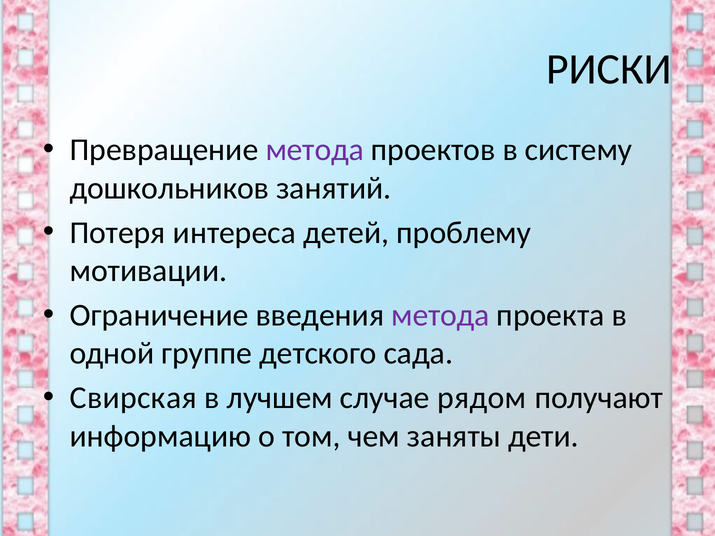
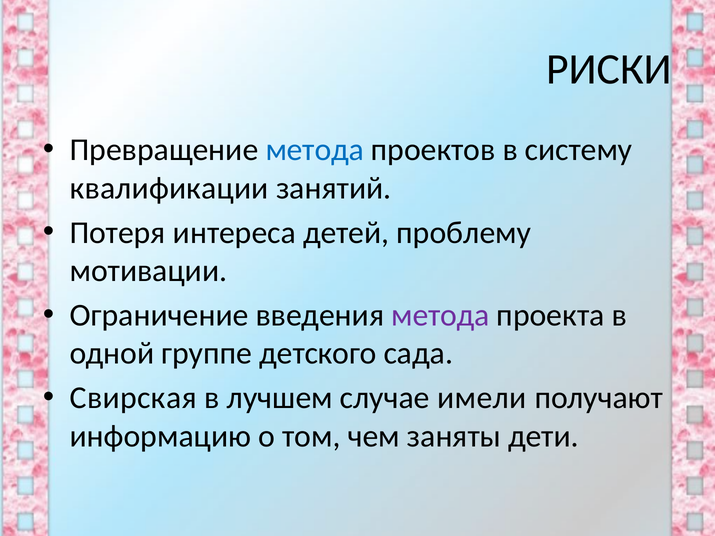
метода colour: purple -> blue (315, 150)
дошкольников: дошкольников -> квалификации (169, 188)
рядом: рядом -> имели (482, 398)
